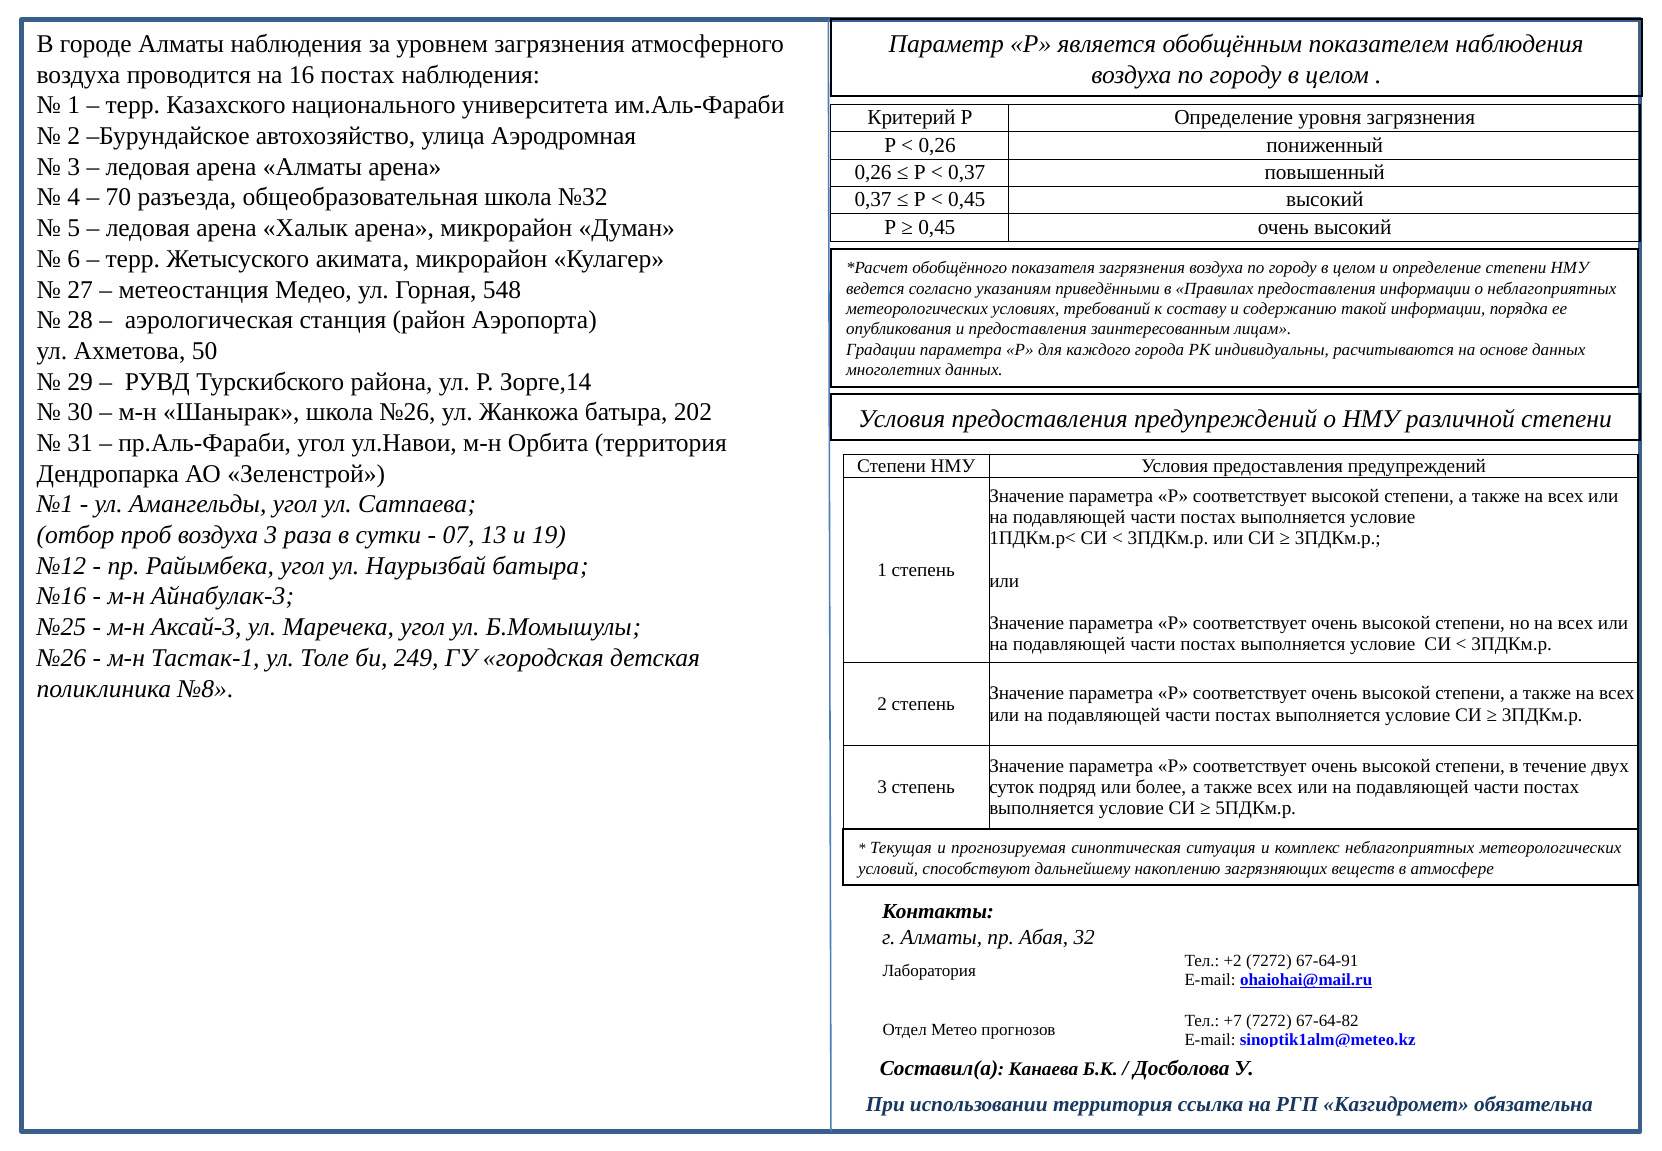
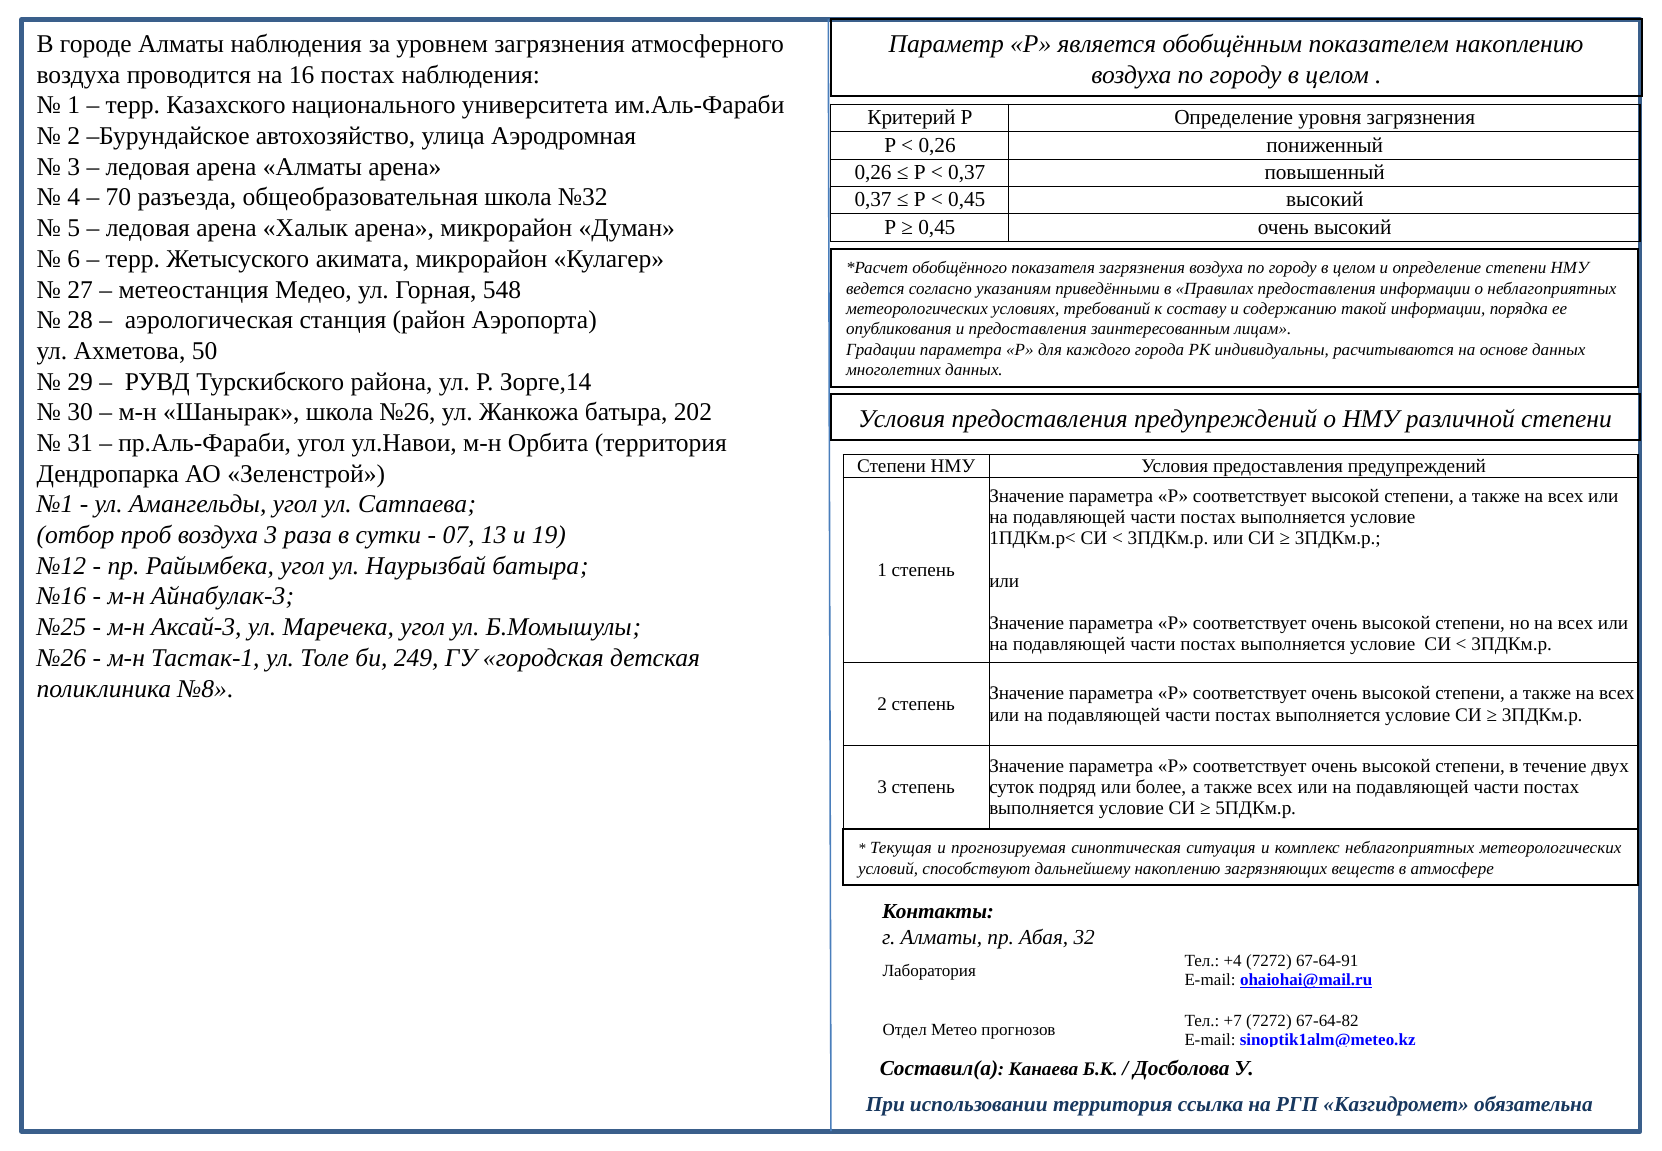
показателем наблюдения: наблюдения -> накоплению (1519, 44)
+2: +2 -> +4 (1233, 961)
